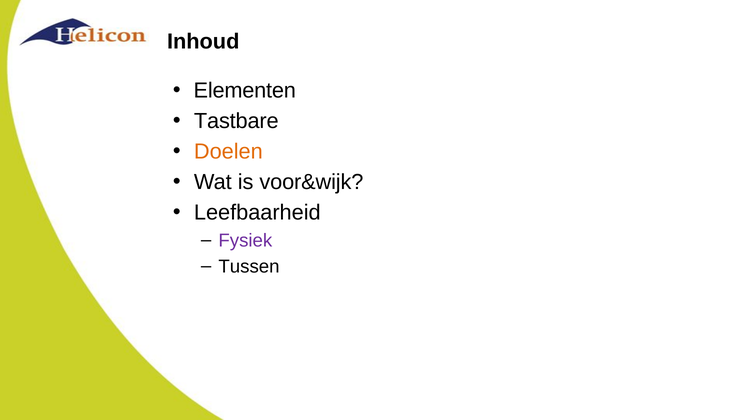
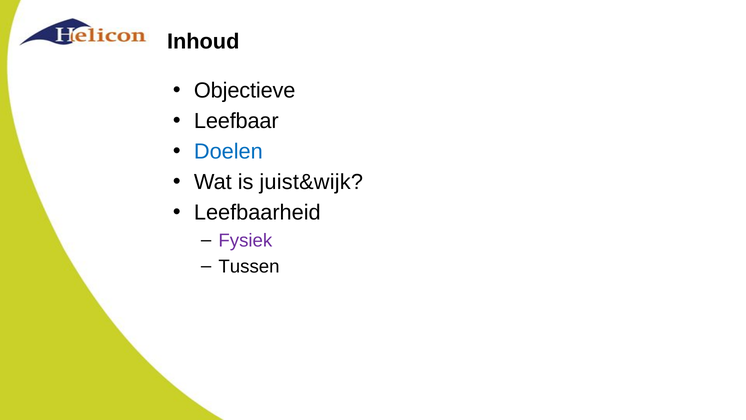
Elementen: Elementen -> Objectieve (245, 91)
Tastbare: Tastbare -> Leefbaar (236, 121)
Doelen colour: orange -> blue (228, 152)
voor&wijk: voor&wijk -> juist&wijk (311, 182)
